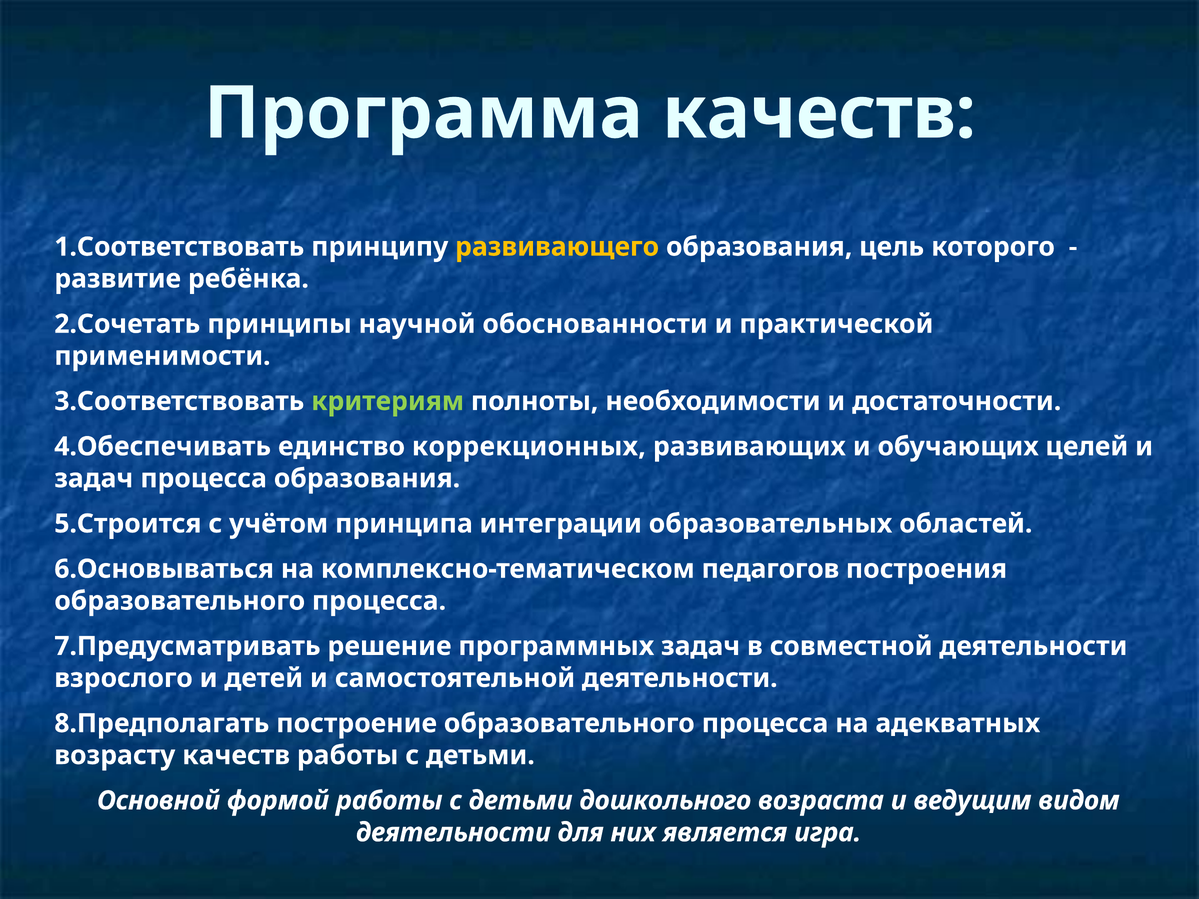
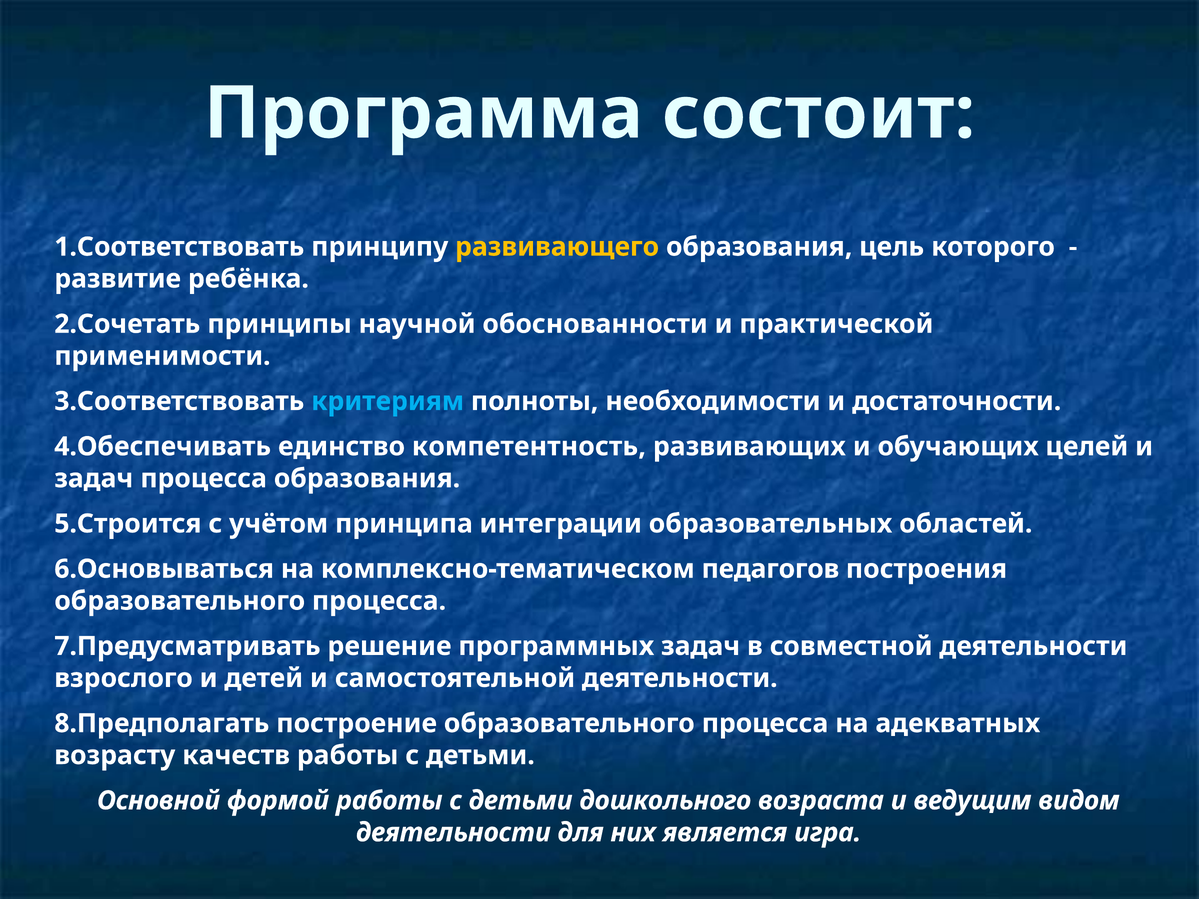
Программа качеств: качеств -> состоит (819, 113)
критериям colour: light green -> light blue (388, 401)
коррекционных: коррекционных -> компетентность (529, 447)
